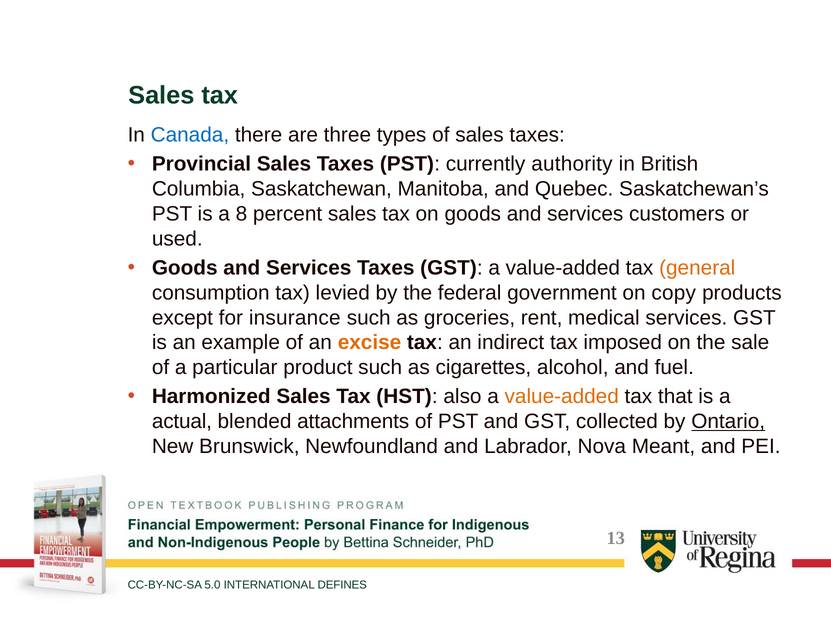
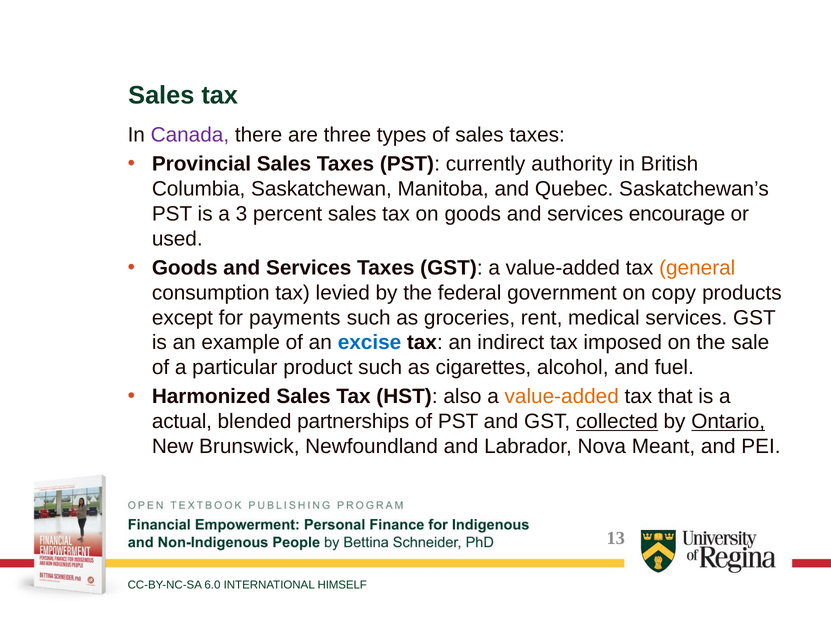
Canada colour: blue -> purple (190, 135)
8: 8 -> 3 (241, 214)
customers: customers -> encourage (677, 214)
insurance: insurance -> payments (295, 318)
excise colour: orange -> blue (370, 343)
attachments: attachments -> partnerships (353, 422)
collected underline: none -> present (617, 422)
5.0: 5.0 -> 6.0 (212, 585)
DEFINES: DEFINES -> HIMSELF (342, 585)
